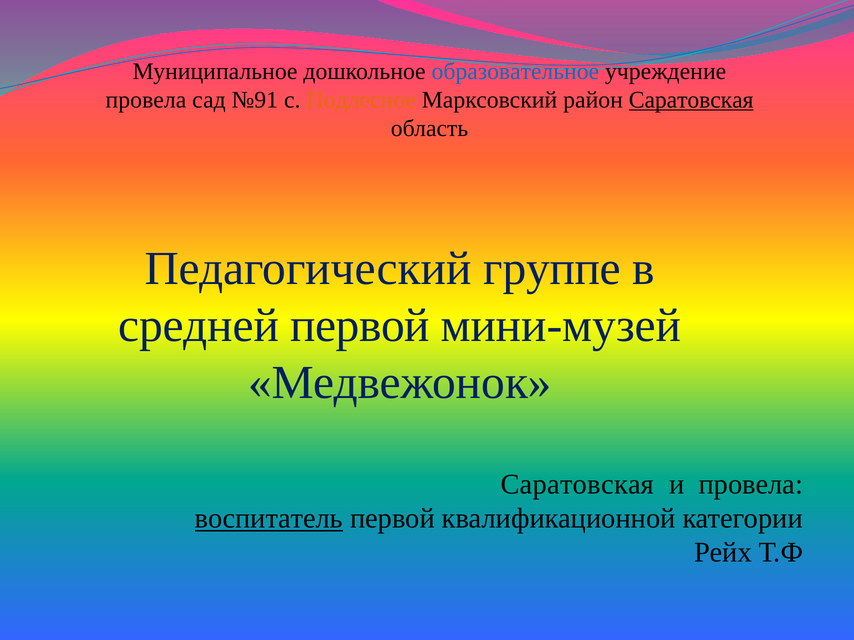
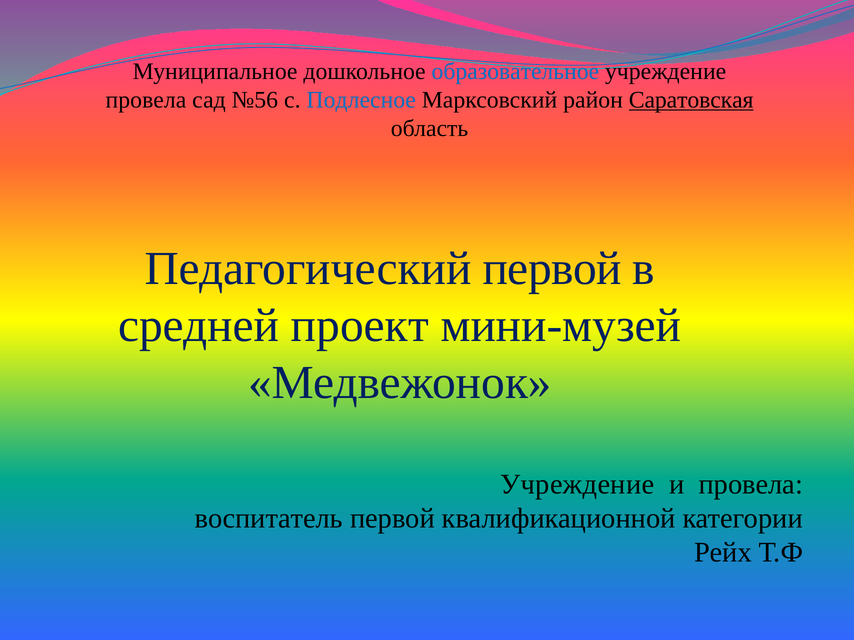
№91: №91 -> №56 (255, 100)
Подлесное colour: orange -> blue (361, 100)
Педагогический группе: группе -> первой (552, 269)
средней первой: первой -> проект (360, 326)
Саратовская: Саратовская -> Учреждение (577, 485)
воспитатель underline: present -> none (269, 519)
